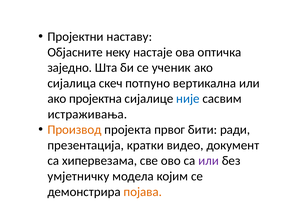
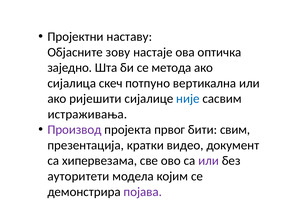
неку: неку -> зову (118, 52)
ученик: ученик -> метода (171, 68)
пројектна: пројектна -> ријешити (95, 99)
Производ colour: orange -> purple (74, 130)
ради: ради -> свим (235, 130)
умјетничку: умјетничку -> ауторитети (78, 176)
појава colour: orange -> purple (143, 192)
